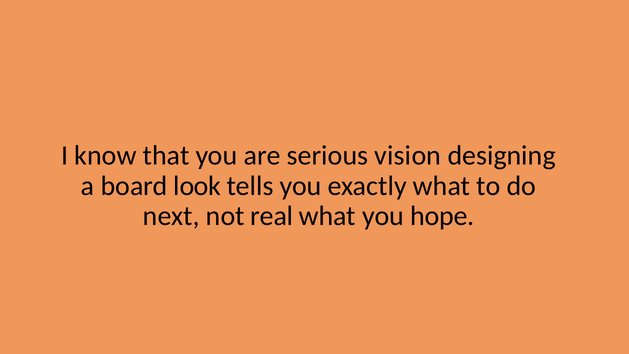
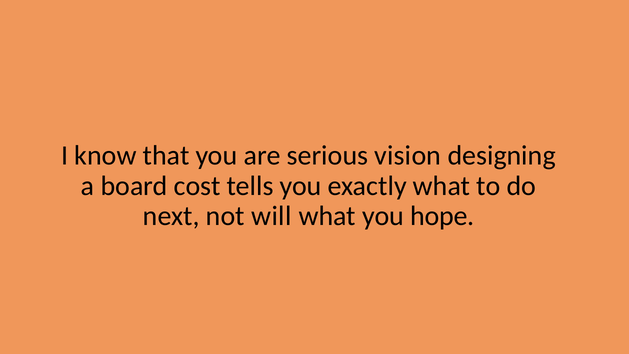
look: look -> cost (197, 186)
real: real -> will (272, 216)
